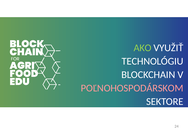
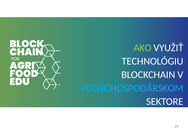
POĽNOHOSPODÁRSKOM colour: pink -> light blue (132, 88)
